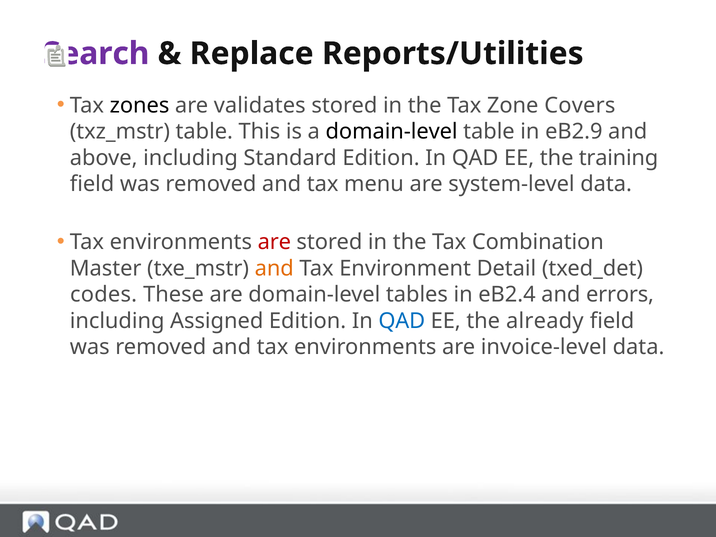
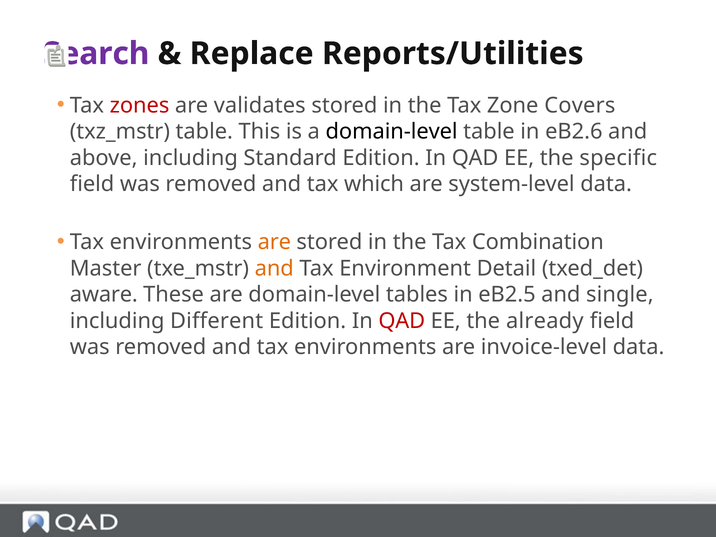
zones colour: black -> red (140, 105)
eB2.9: eB2.9 -> eB2.6 (574, 132)
training: training -> specific (618, 158)
menu: menu -> which (374, 184)
are colour: red -> orange (274, 242)
codes: codes -> aware (104, 295)
eB2.4: eB2.4 -> eB2.5 (507, 295)
errors: errors -> single (620, 295)
Assigned: Assigned -> Different (217, 321)
QAD colour: blue -> red (402, 321)
